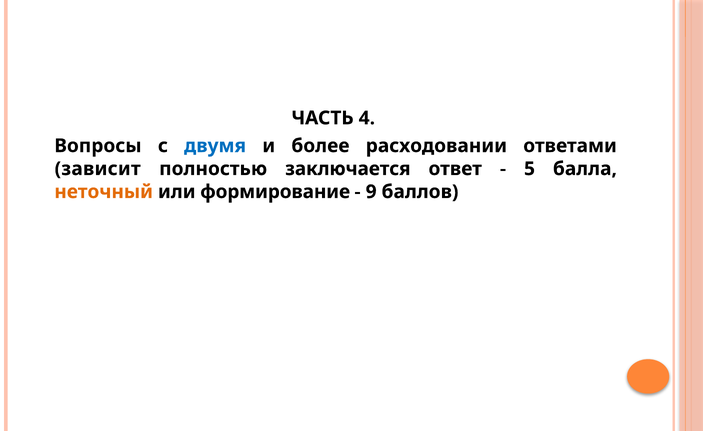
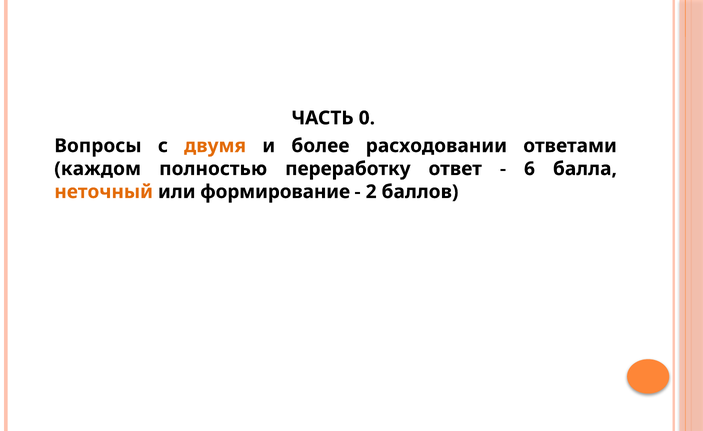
4: 4 -> 0 (367, 118)
двумя colour: blue -> orange (215, 146)
зависит: зависит -> каждом (98, 169)
заключается: заключается -> переработку (348, 169)
5: 5 -> 6 (529, 169)
9: 9 -> 2 (371, 192)
